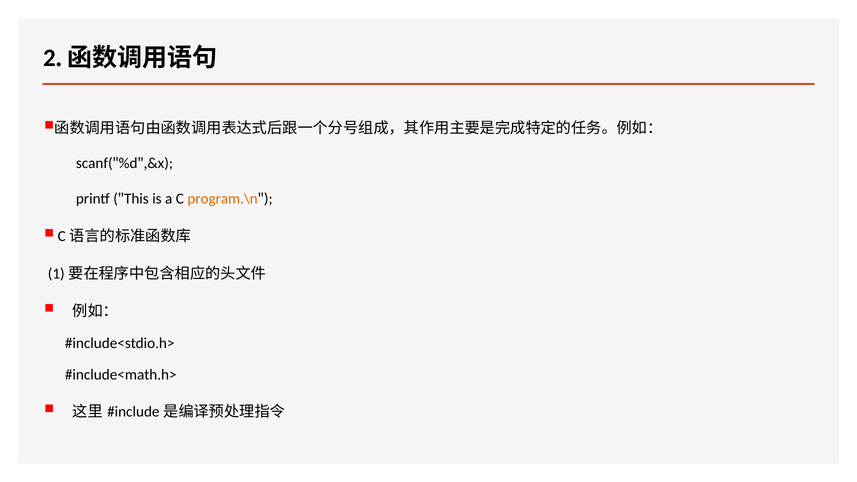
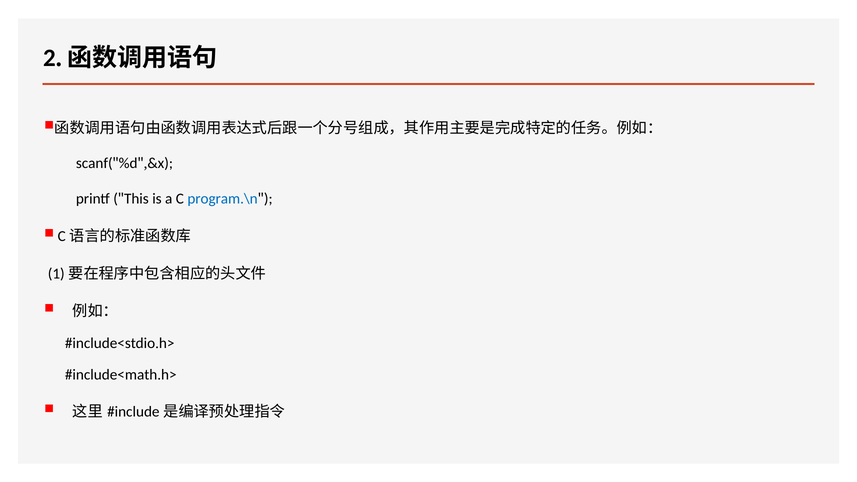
program.\n colour: orange -> blue (223, 199)
